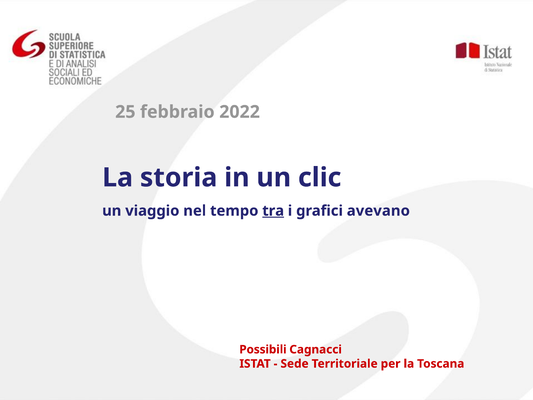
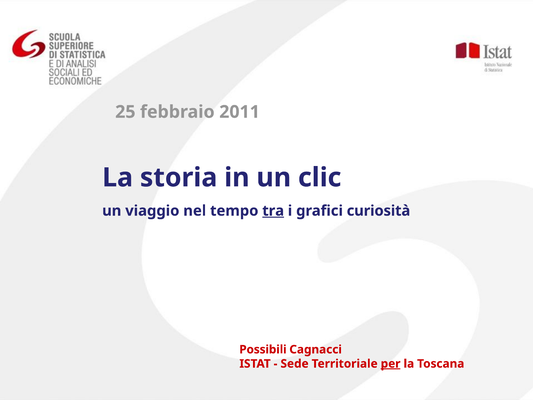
2022: 2022 -> 2011 (240, 112)
avevano: avevano -> curiosità (378, 211)
per underline: none -> present (391, 364)
